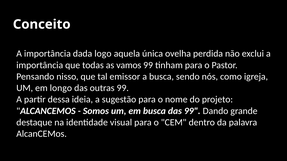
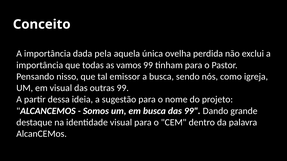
logo: logo -> pela (103, 54)
em longo: longo -> visual (61, 88)
